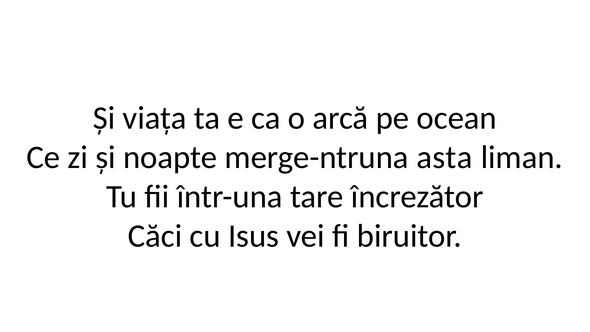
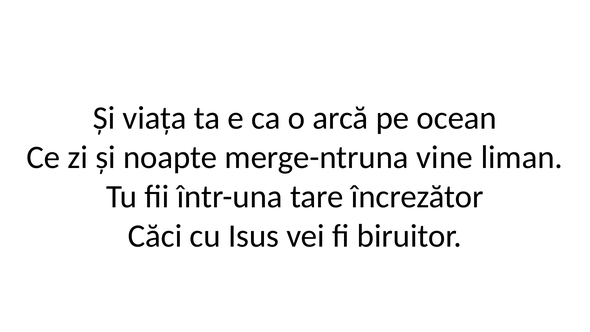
asta: asta -> vine (445, 157)
